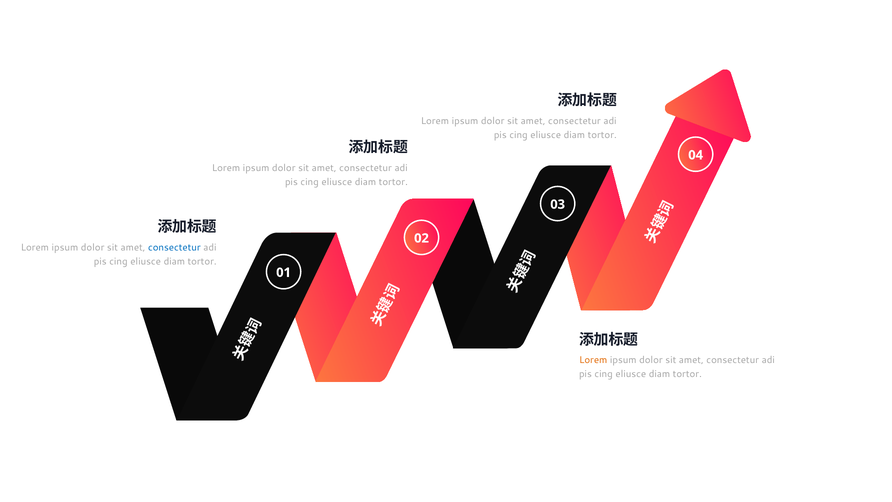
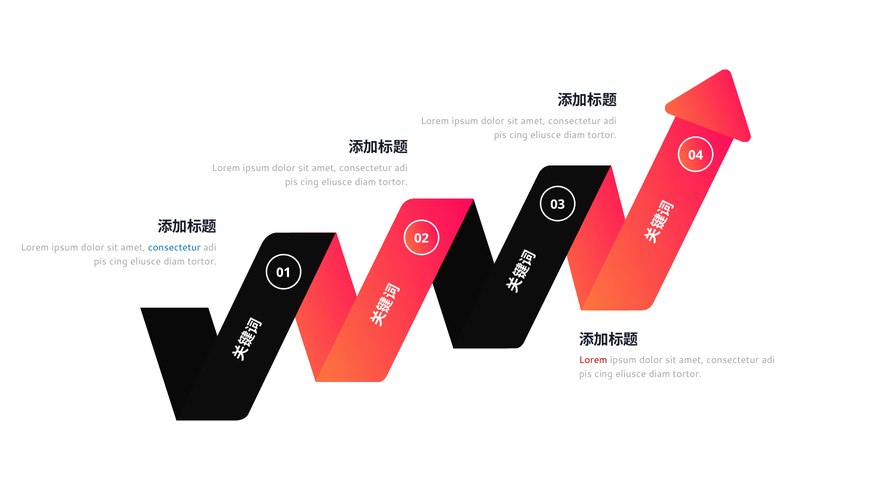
Lorem colour: orange -> red (593, 360)
